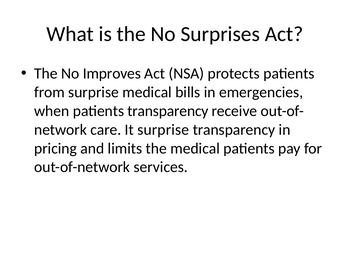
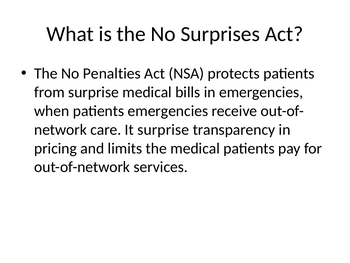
Improves: Improves -> Penalties (112, 73)
patients transparency: transparency -> emergencies (168, 111)
